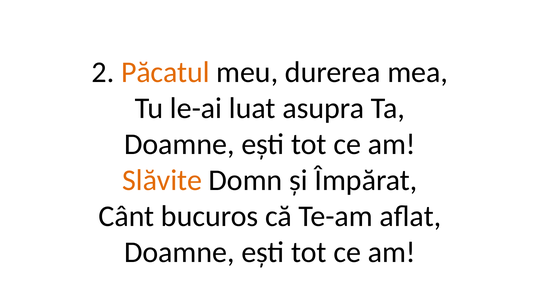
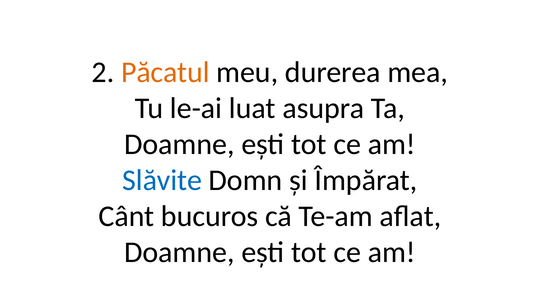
Slăvite colour: orange -> blue (162, 180)
